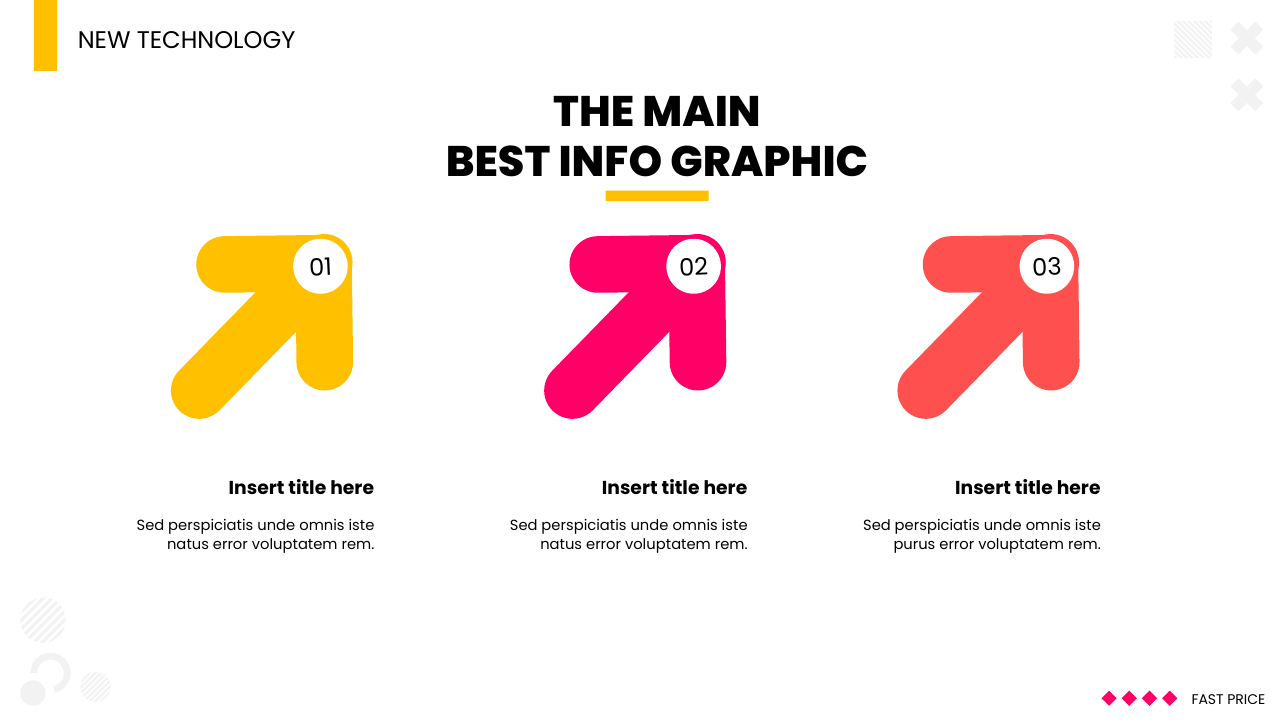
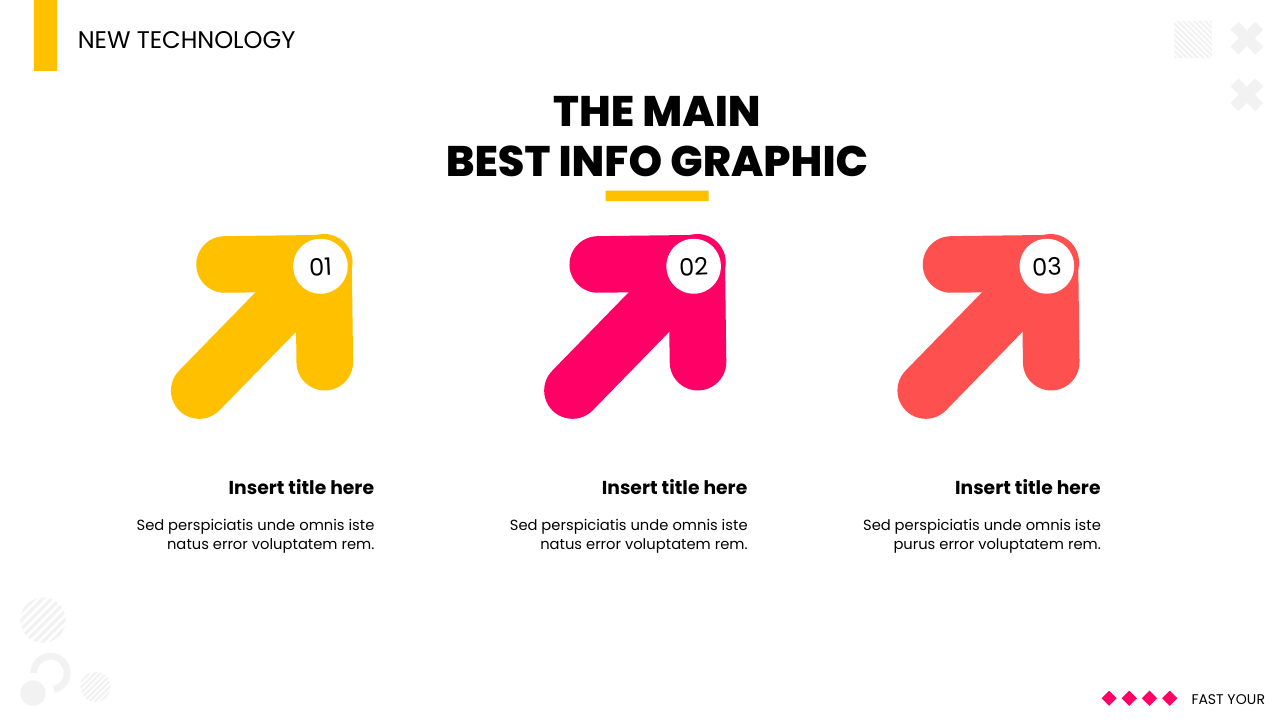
PRICE: PRICE -> YOUR (1246, 700)
